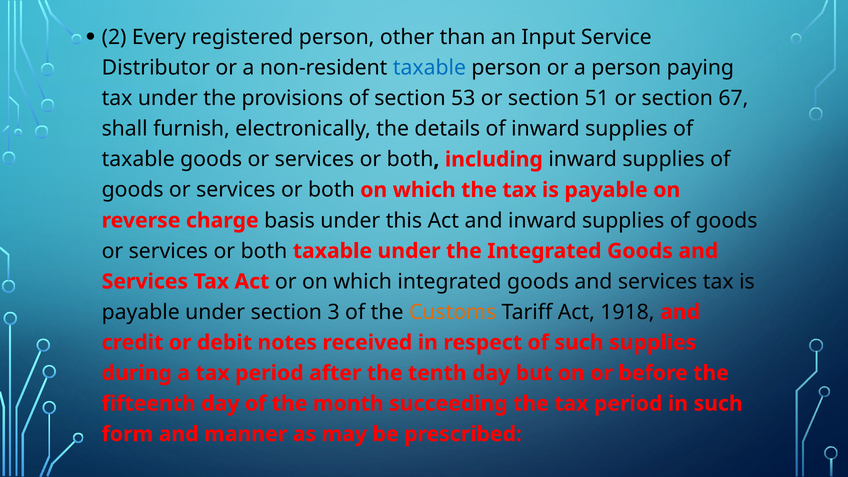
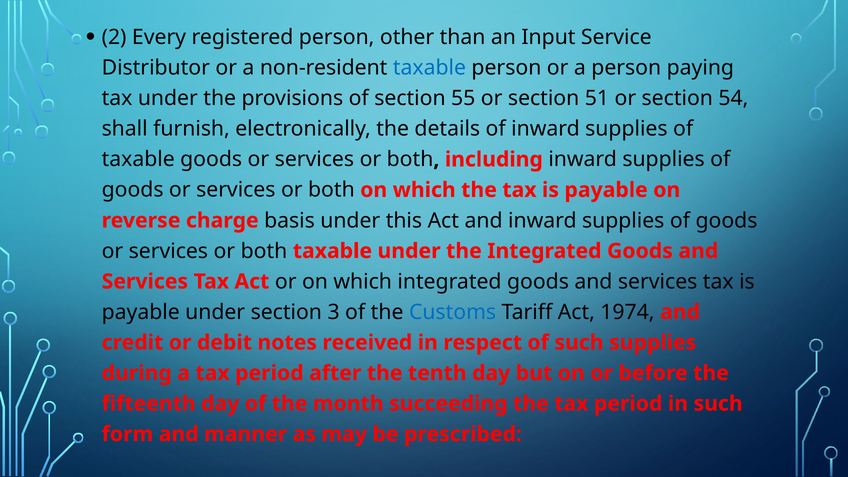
53: 53 -> 55 (463, 98)
67: 67 -> 54 (733, 98)
Customs colour: orange -> blue (453, 312)
1918: 1918 -> 1974 (627, 312)
